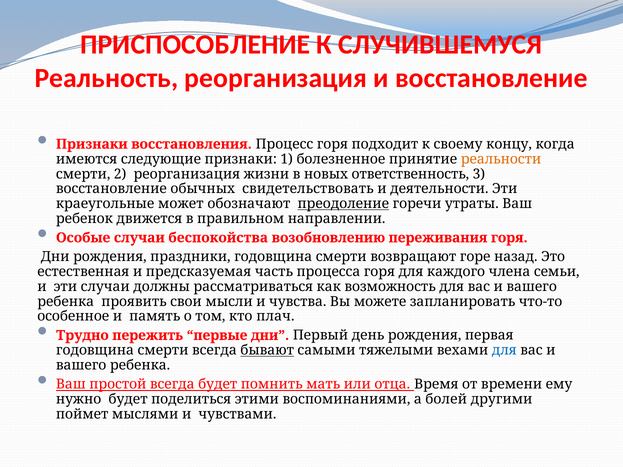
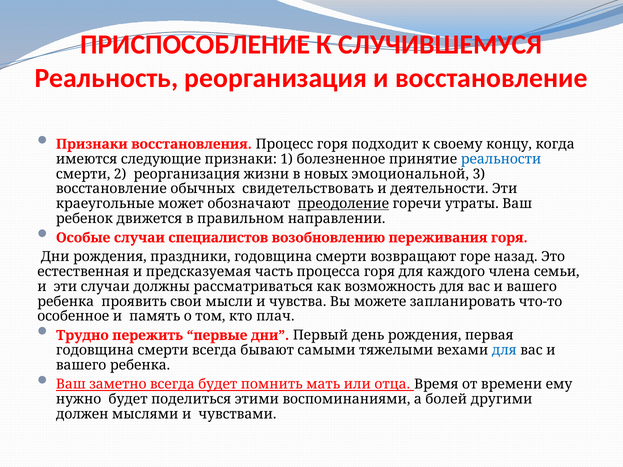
реальности colour: orange -> blue (501, 159)
ответственность: ответственность -> эмоциональной (410, 174)
беспокойства: беспокойства -> специалистов (218, 238)
бывают underline: present -> none (267, 350)
простой: простой -> заметно (118, 384)
поймет: поймет -> должен (82, 414)
